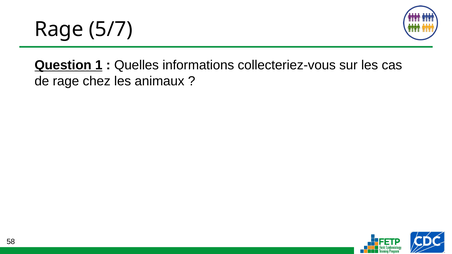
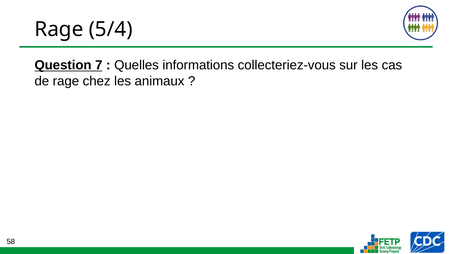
5/7: 5/7 -> 5/4 (111, 29)
1: 1 -> 7 (99, 65)
